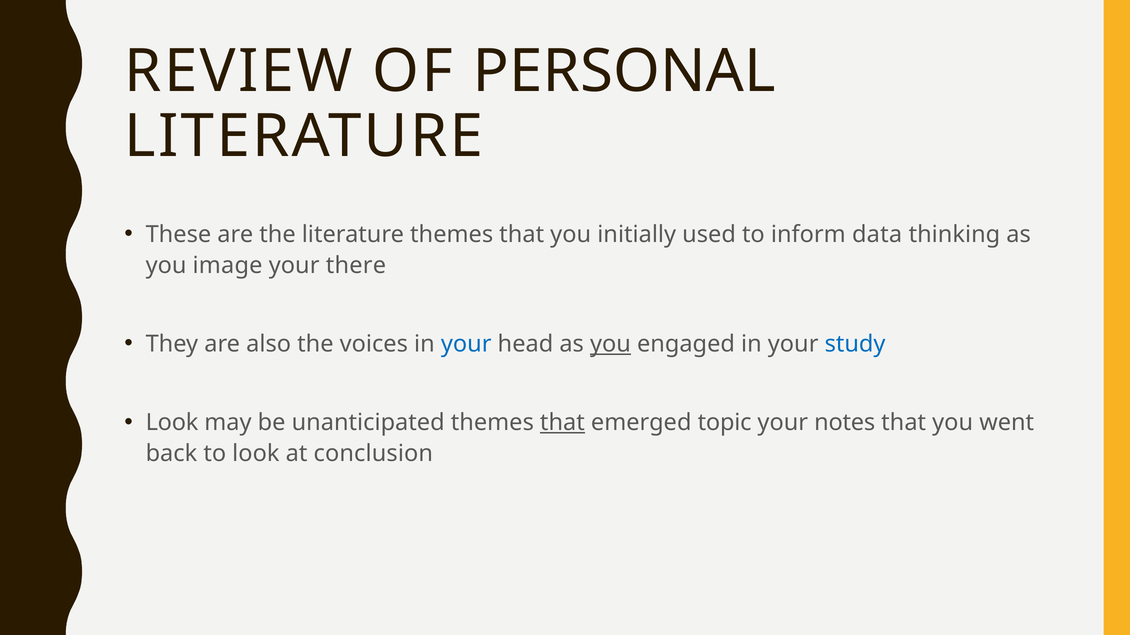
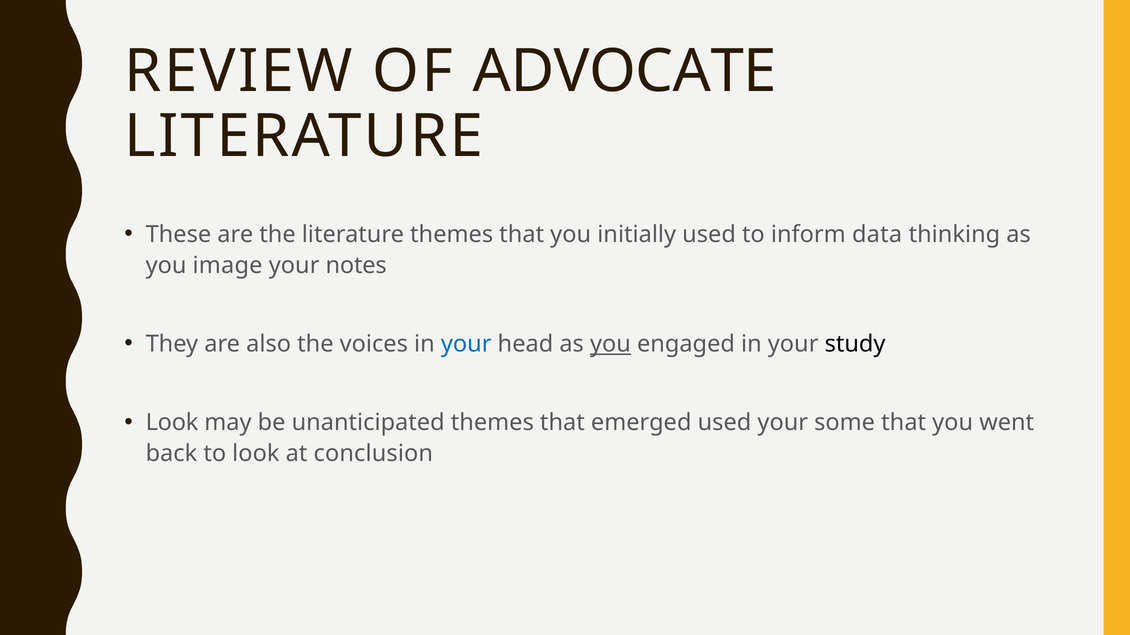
PERSONAL: PERSONAL -> ADVOCATE (625, 72)
there: there -> notes (356, 266)
study colour: blue -> black (855, 344)
that underline: present -> none (562, 423)
emerged topic: topic -> used (724, 423)
notes: notes -> some (845, 423)
